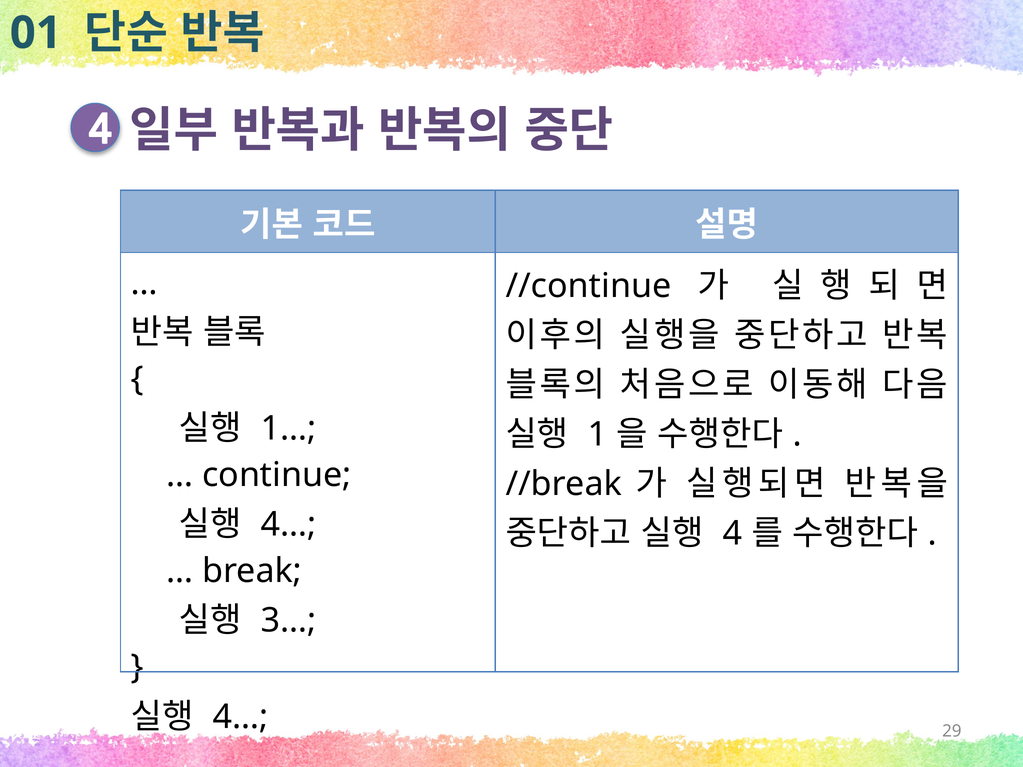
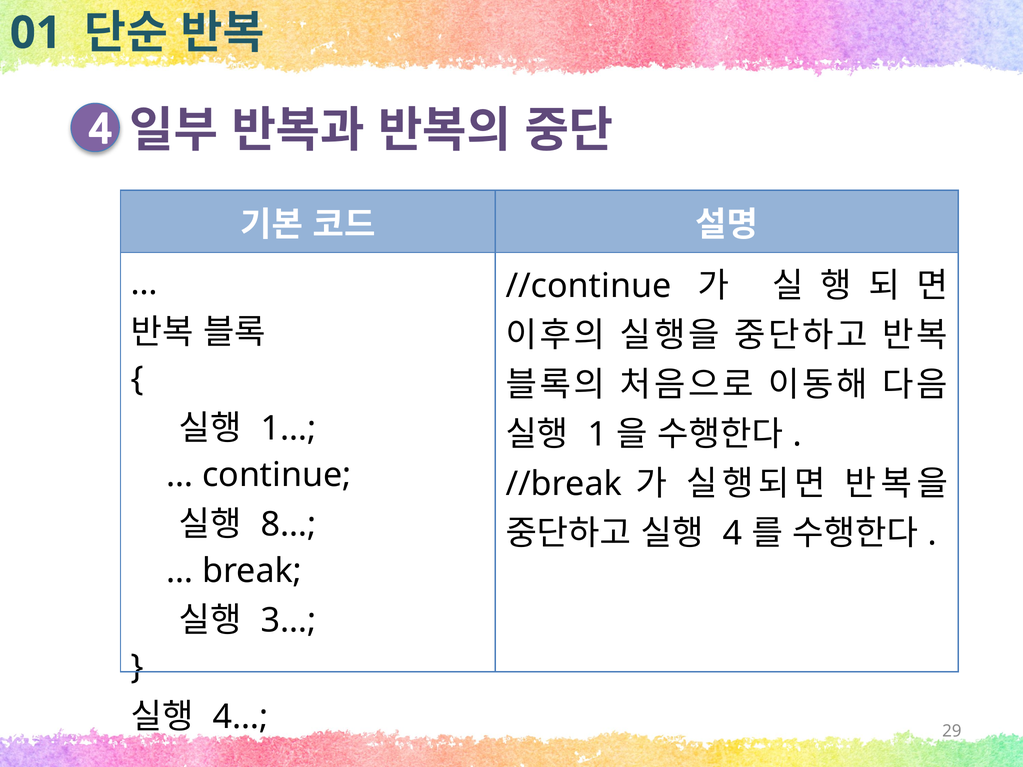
4…: 4… -> 8… (289, 525)
